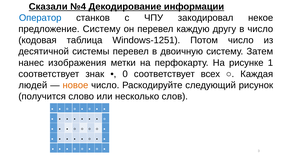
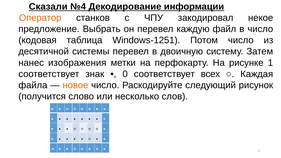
Оператор colour: blue -> orange (40, 18)
предложение Систему: Систему -> Выбрать (102, 29)
другу: другу -> файл (224, 29)
людей: людей -> файла (33, 85)
